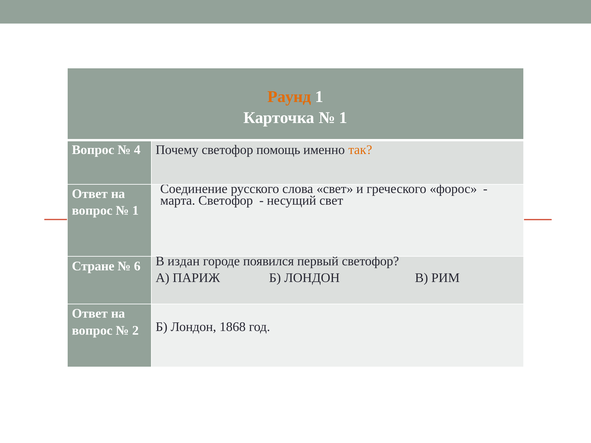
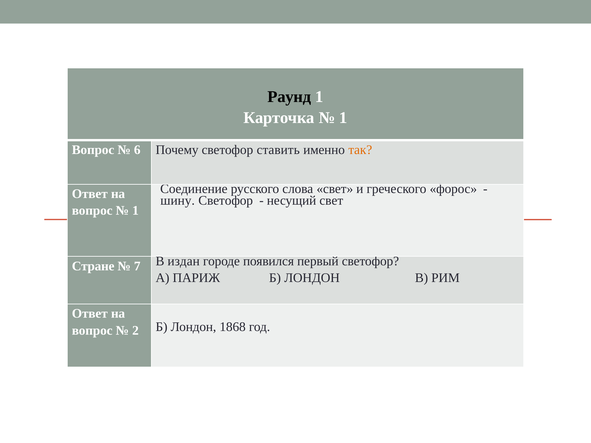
Раунд colour: orange -> black (289, 97)
4: 4 -> 6 (137, 150)
помощь: помощь -> ставить (278, 150)
марта: марта -> шину (178, 201)
6: 6 -> 7 (137, 266)
